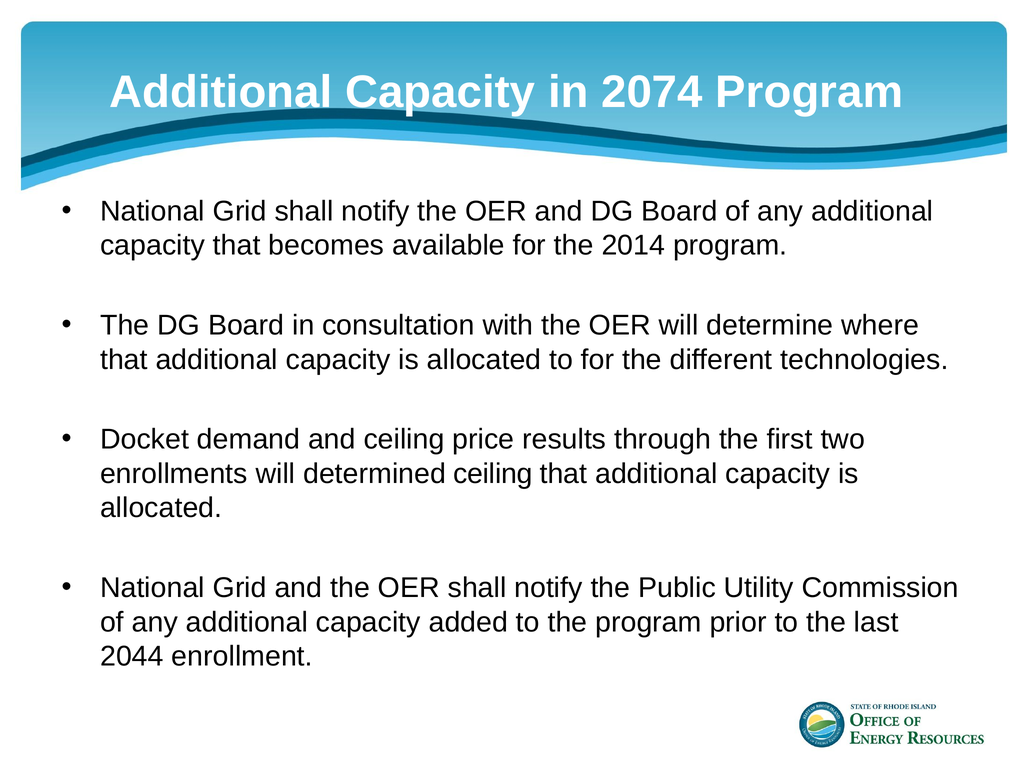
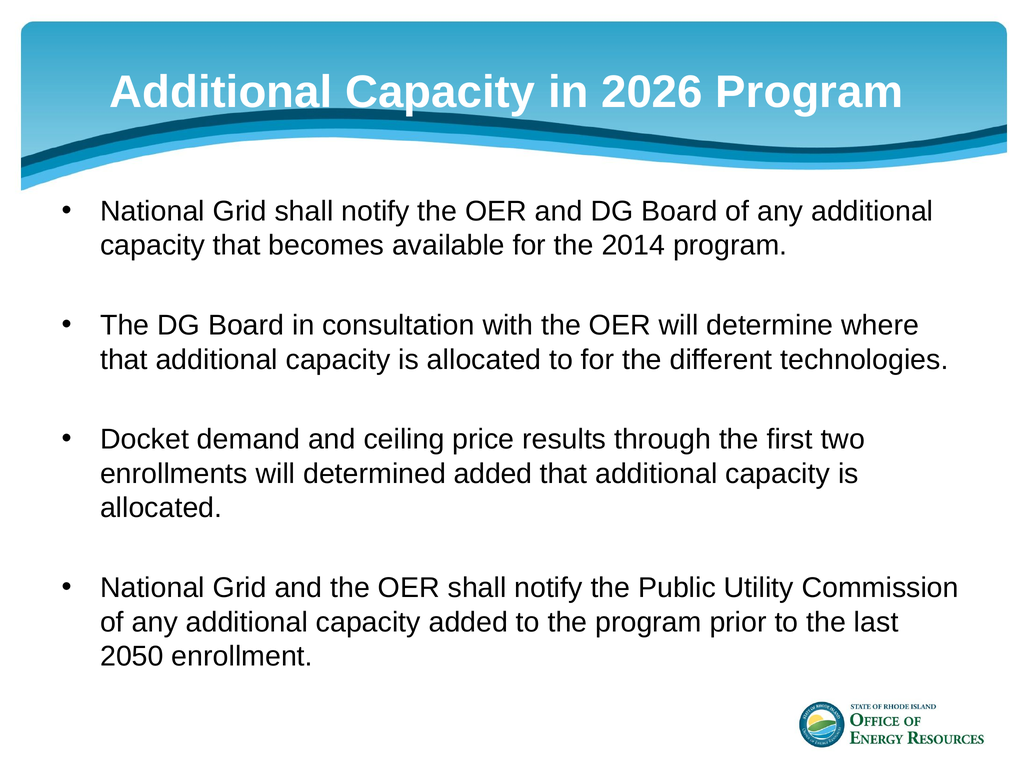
2074: 2074 -> 2026 (652, 92)
determined ceiling: ceiling -> added (493, 474)
2044: 2044 -> 2050 (132, 657)
